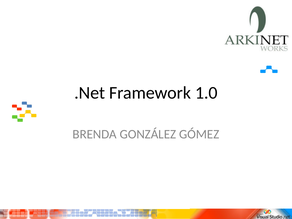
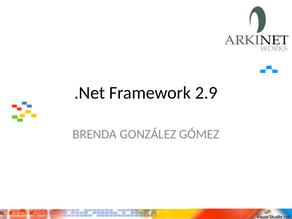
1.0: 1.0 -> 2.9 (206, 93)
